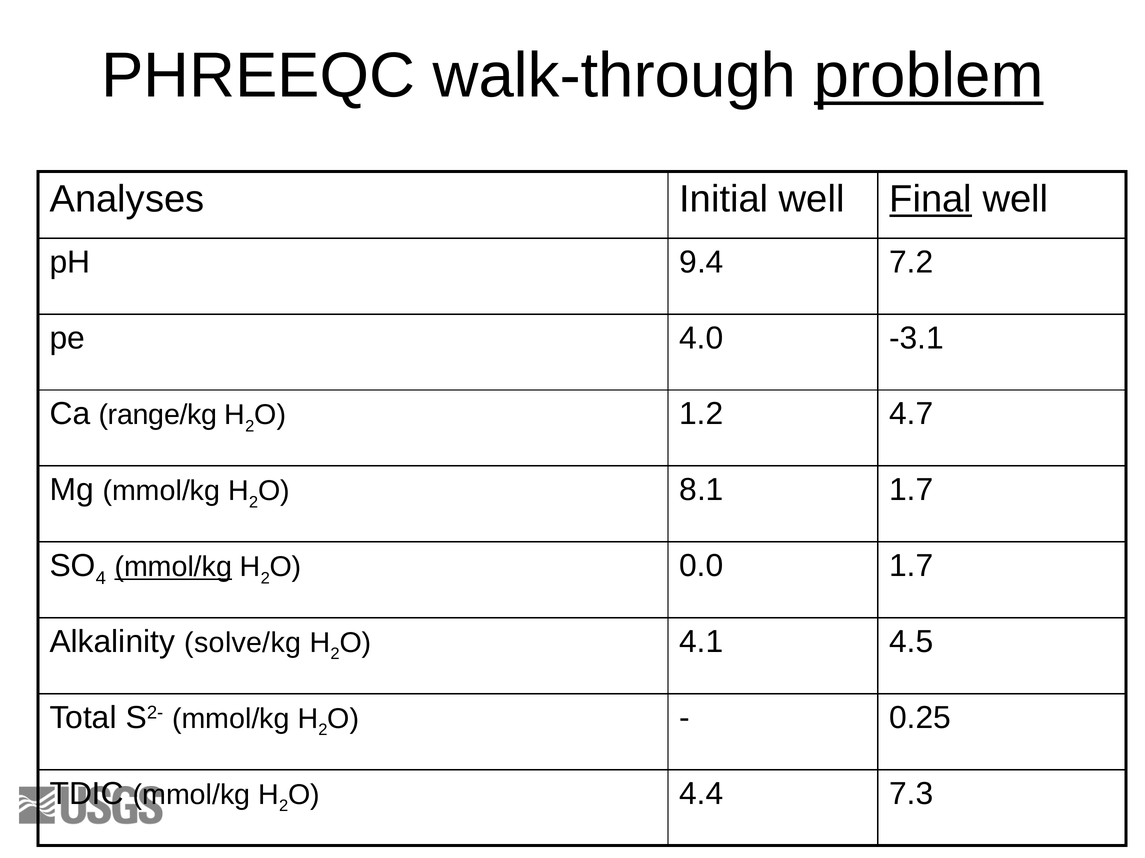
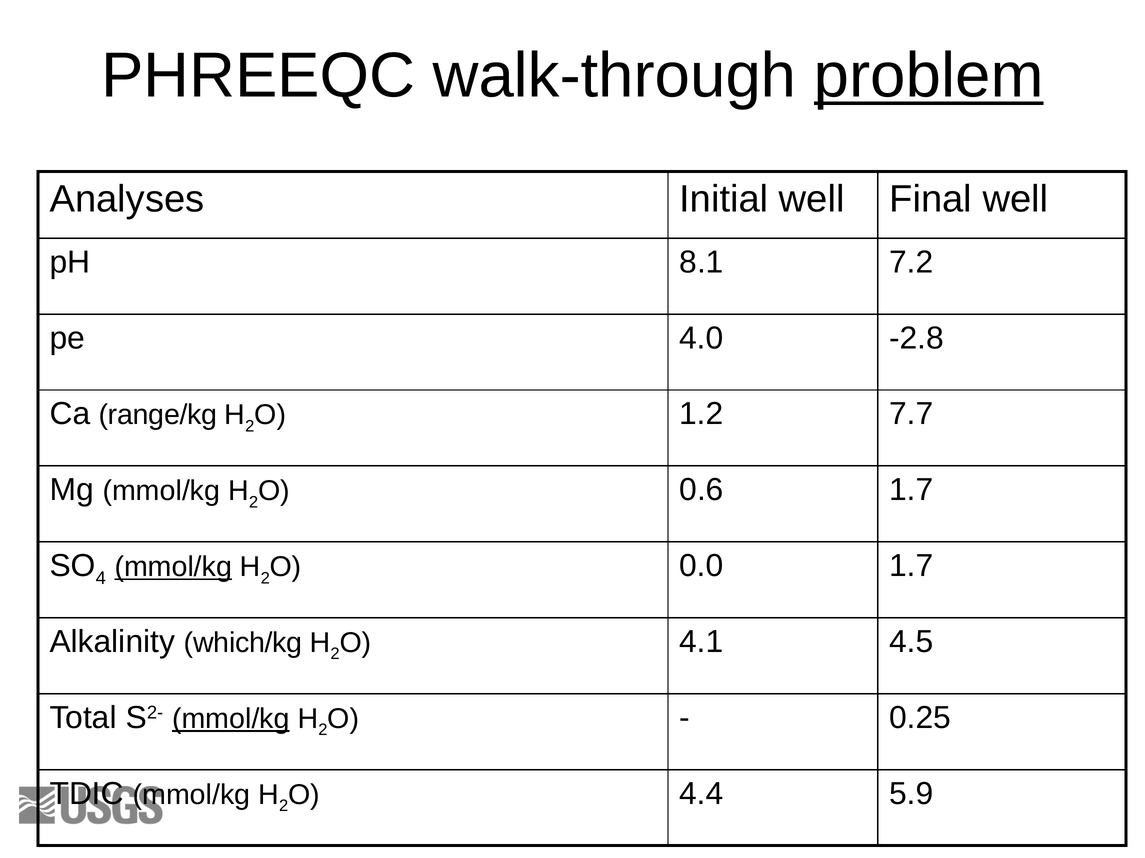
Final underline: present -> none (931, 199)
9.4: 9.4 -> 8.1 (701, 263)
-3.1: -3.1 -> -2.8 (917, 338)
4.7: 4.7 -> 7.7 (911, 414)
8.1: 8.1 -> 0.6 (701, 490)
solve/kg: solve/kg -> which/kg (243, 643)
mmol/kg underline: none -> present (231, 719)
7.3: 7.3 -> 5.9 (911, 794)
